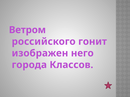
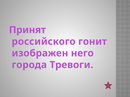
Ветром: Ветром -> Принят (27, 30)
Классов: Классов -> Тревоги (71, 65)
